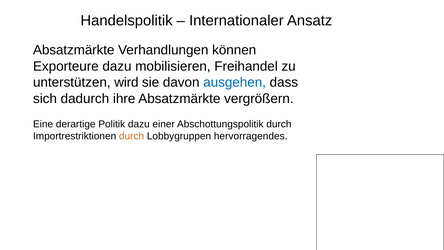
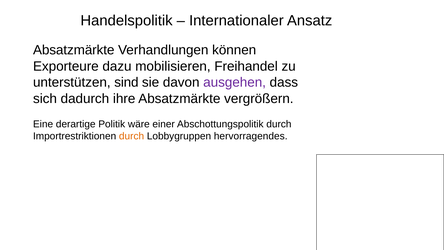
wird: wird -> sind (126, 82)
ausgehen colour: blue -> purple (235, 82)
Politik dazu: dazu -> wäre (139, 124)
